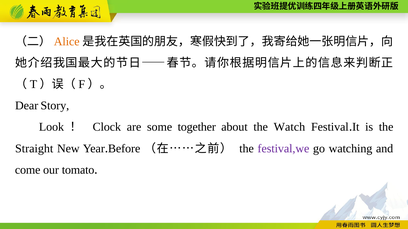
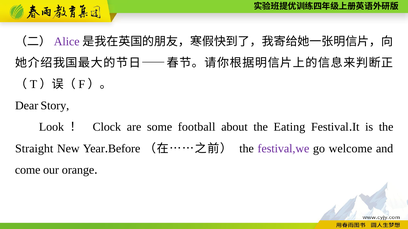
Alice colour: orange -> purple (67, 42)
together: together -> football (197, 127)
Watch: Watch -> Eating (289, 127)
watching: watching -> welcome (350, 149)
tomato: tomato -> orange (78, 170)
